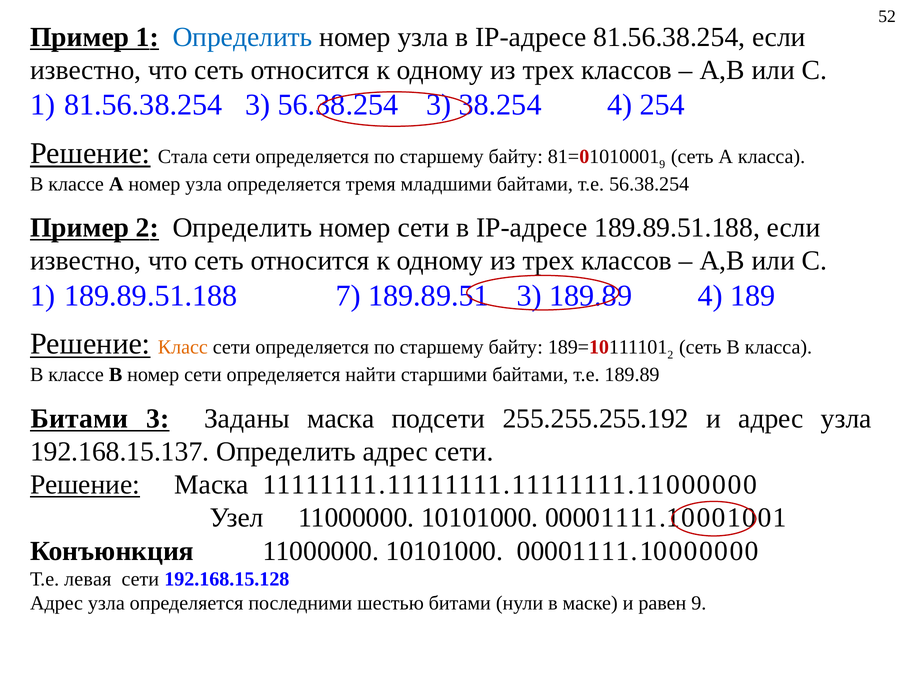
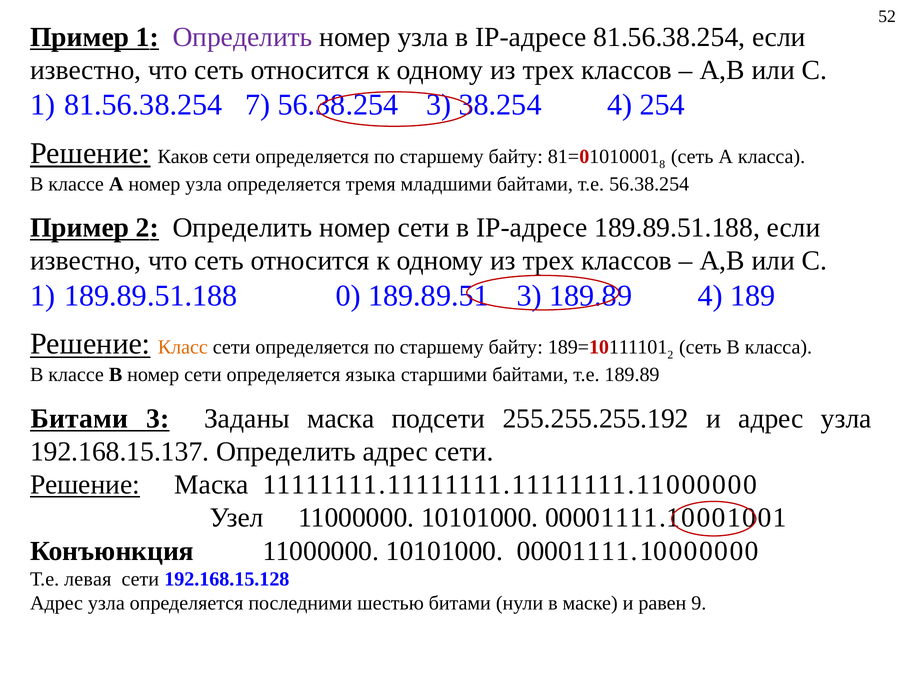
Определить colour: blue -> purple (242, 37)
81.56.38.254 3: 3 -> 7 (258, 105)
Стала: Стала -> Каков (183, 157)
9: 9 -> 8 (662, 164)
7: 7 -> 0 (348, 296)
найти: найти -> языка (371, 375)
